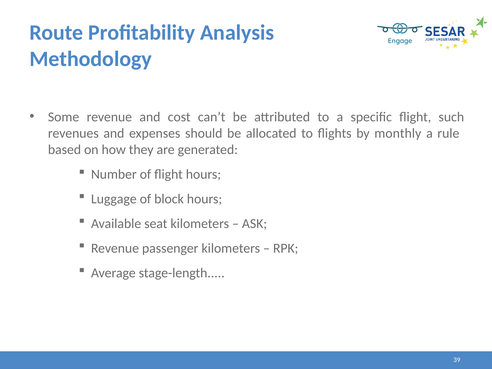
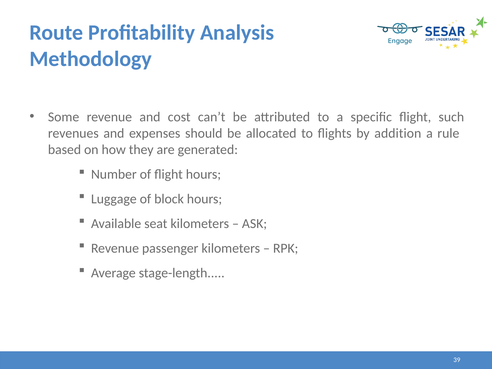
monthly: monthly -> addition (398, 133)
